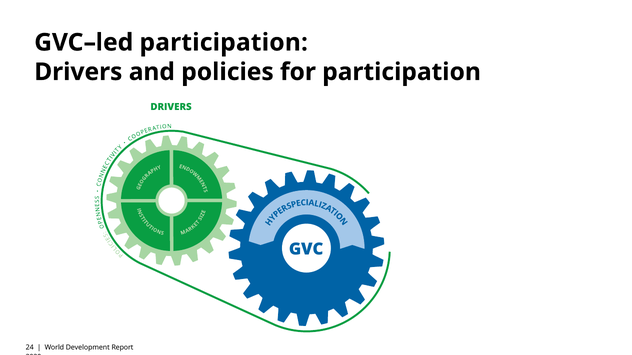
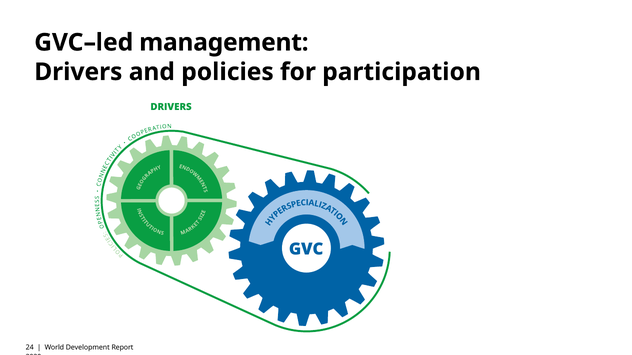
GVC–led participation: participation -> management (224, 43)
